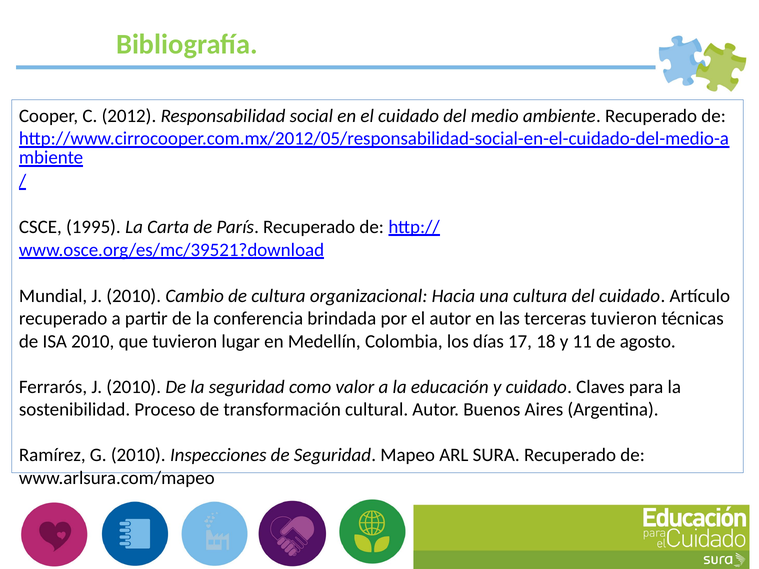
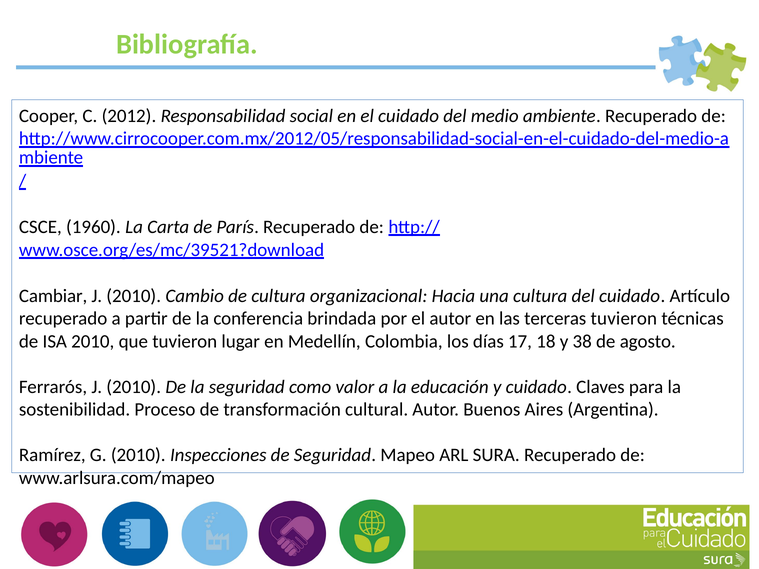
1995: 1995 -> 1960 (93, 227)
Mundial: Mundial -> Cambiar (53, 296)
11: 11 -> 38 (582, 341)
